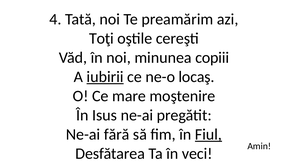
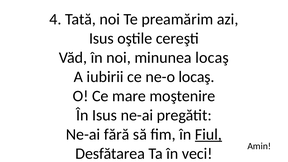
Toţi: Toţi -> Isus (101, 38)
minunea copiii: copiii -> locaş (212, 58)
iubirii underline: present -> none (105, 77)
